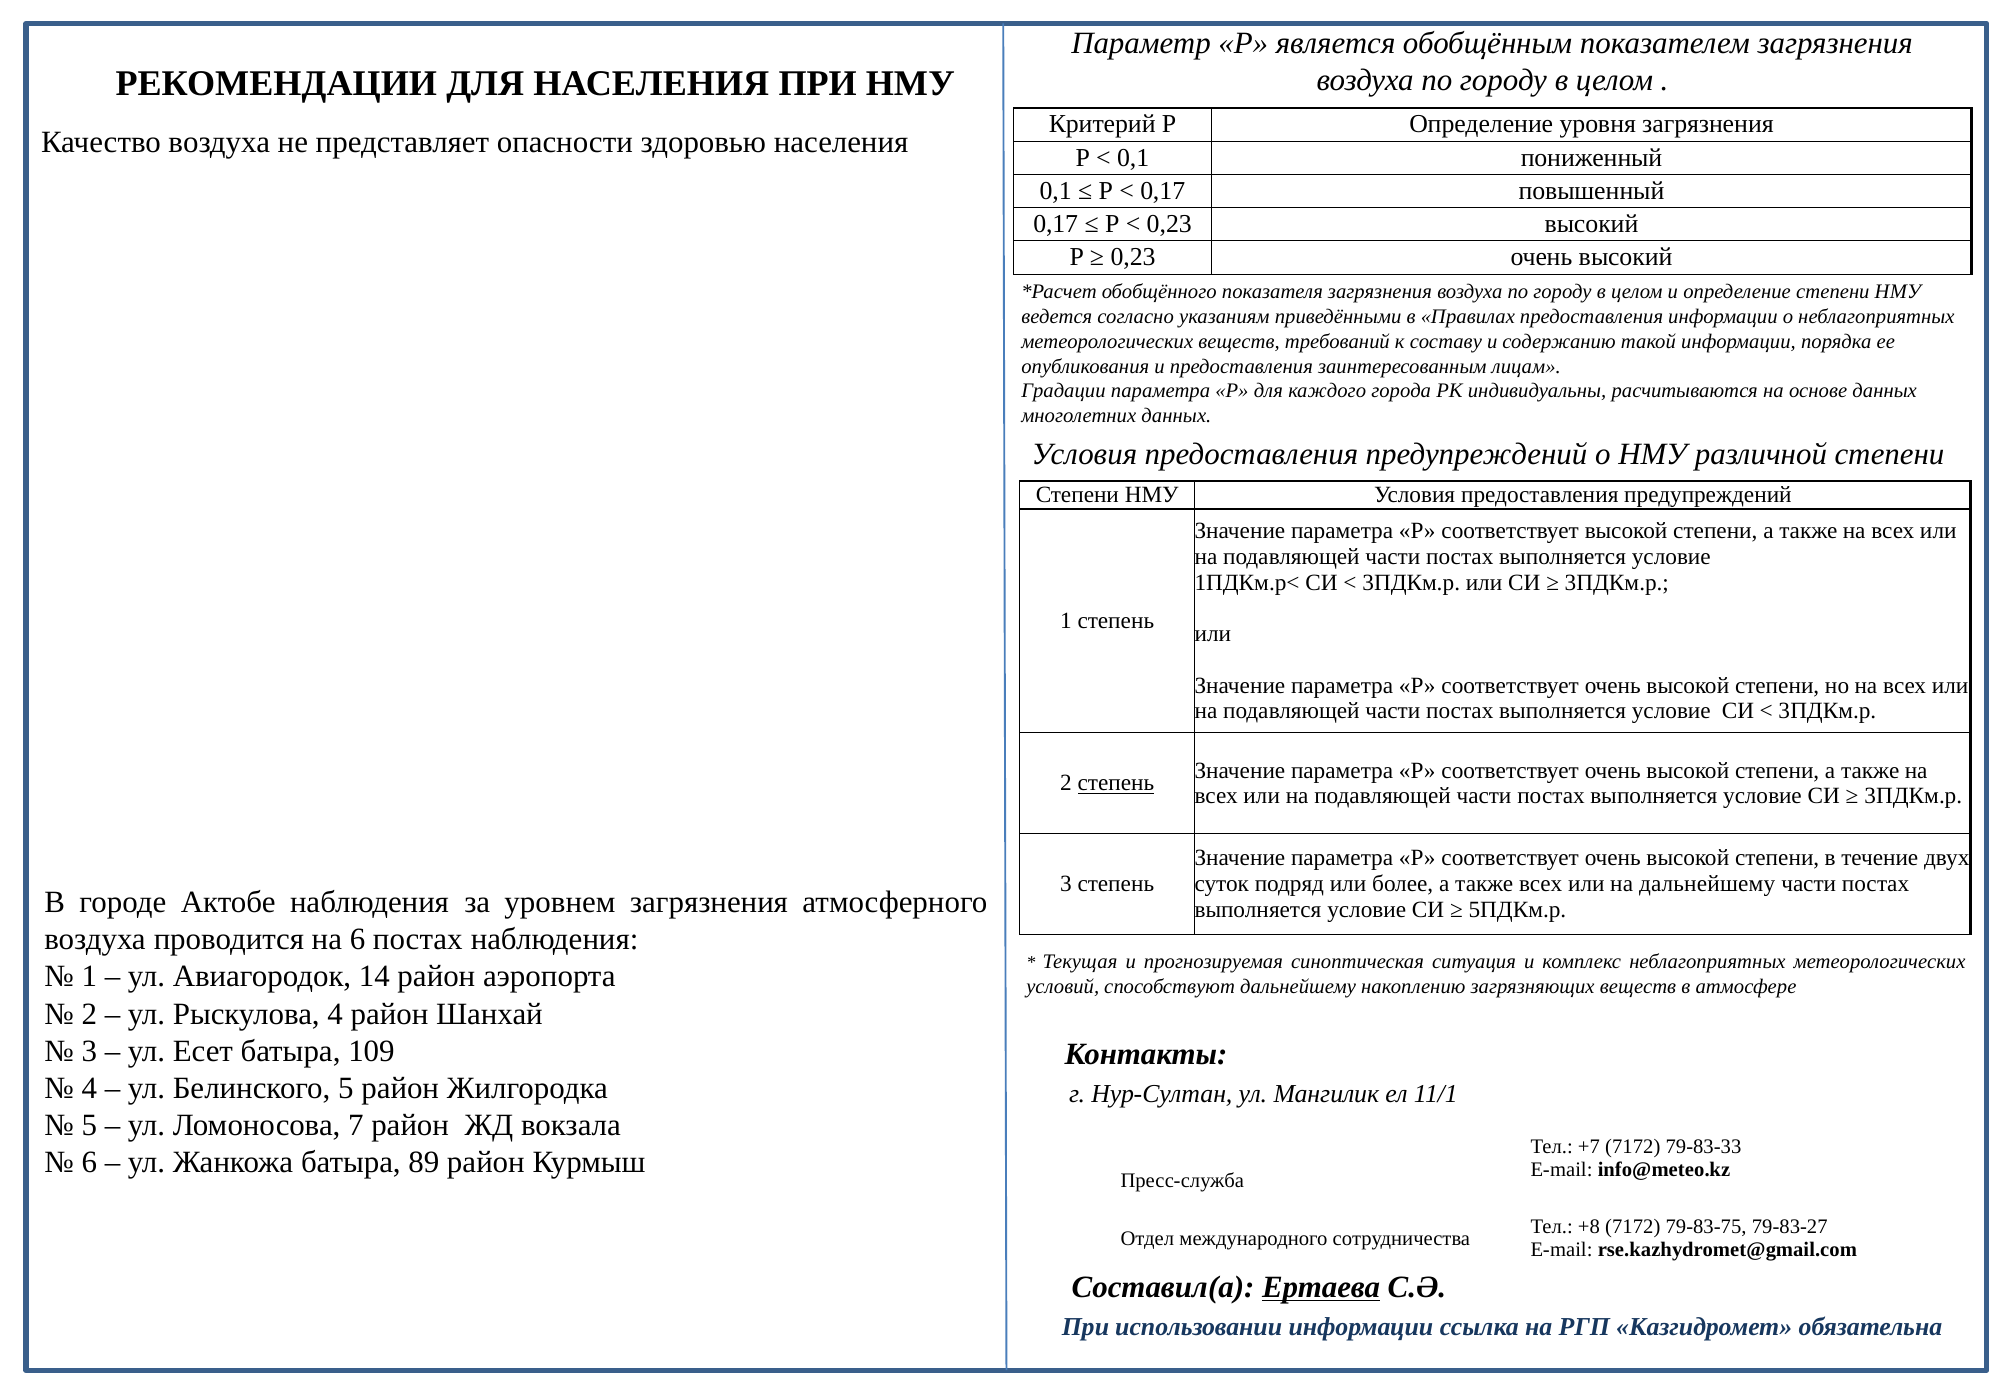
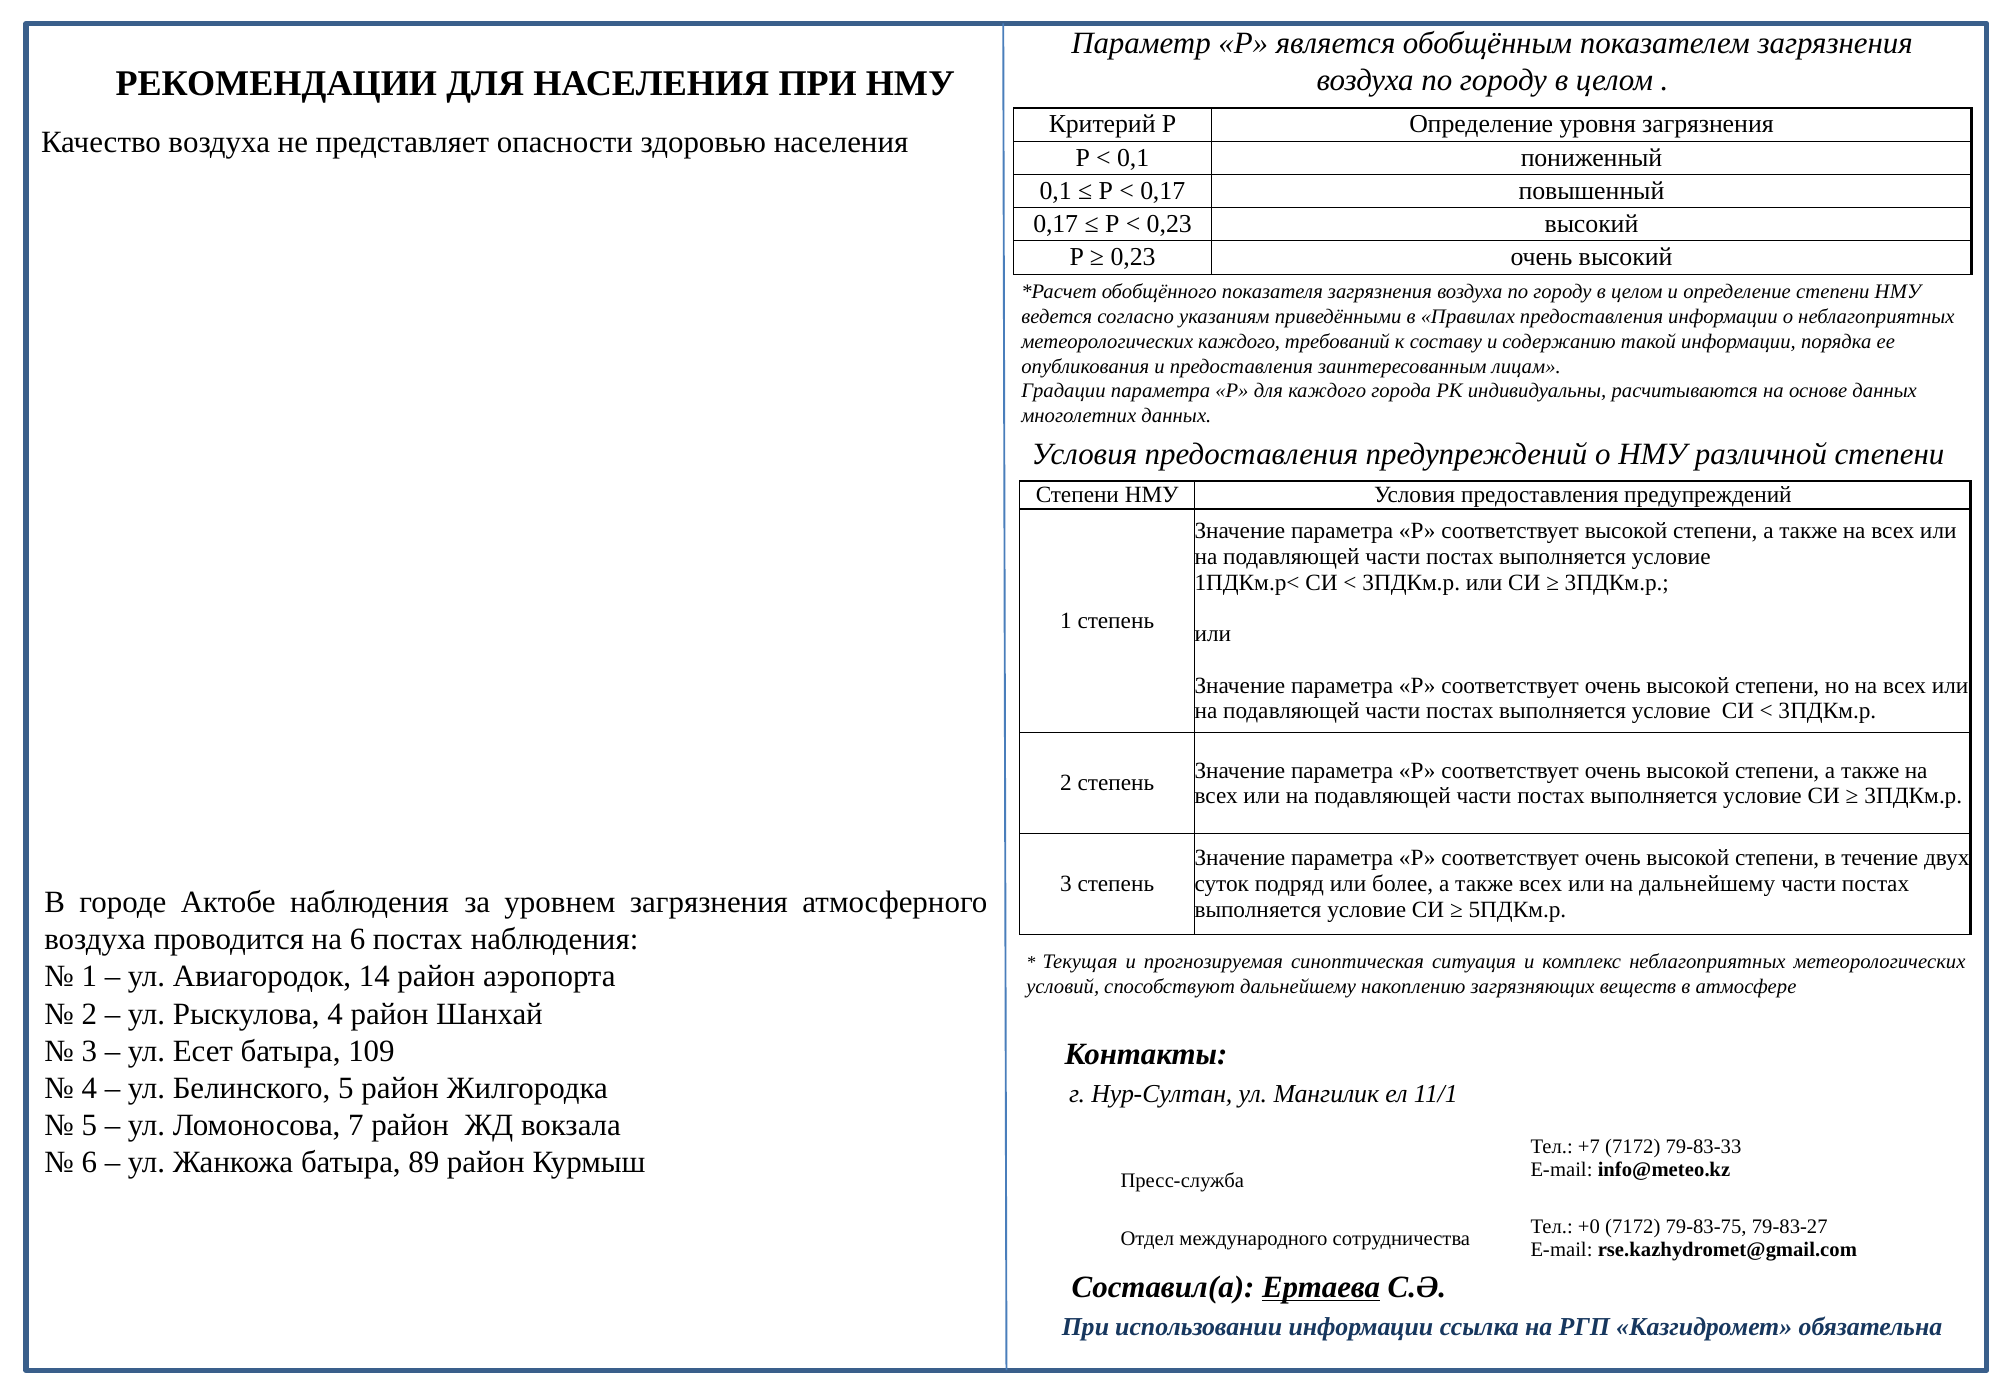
метеорологических веществ: веществ -> каждого (1239, 341)
степень underline: present -> none (1116, 783)
+8: +8 -> +0 (1589, 1227)
